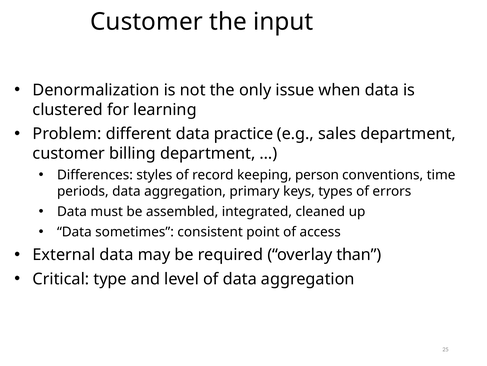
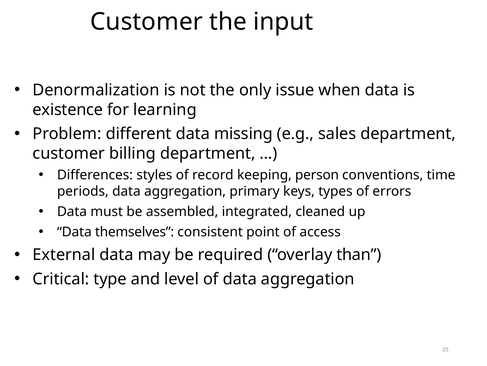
clustered: clustered -> existence (68, 109)
practice: practice -> missing (243, 134)
sometimes: sometimes -> themselves (135, 232)
